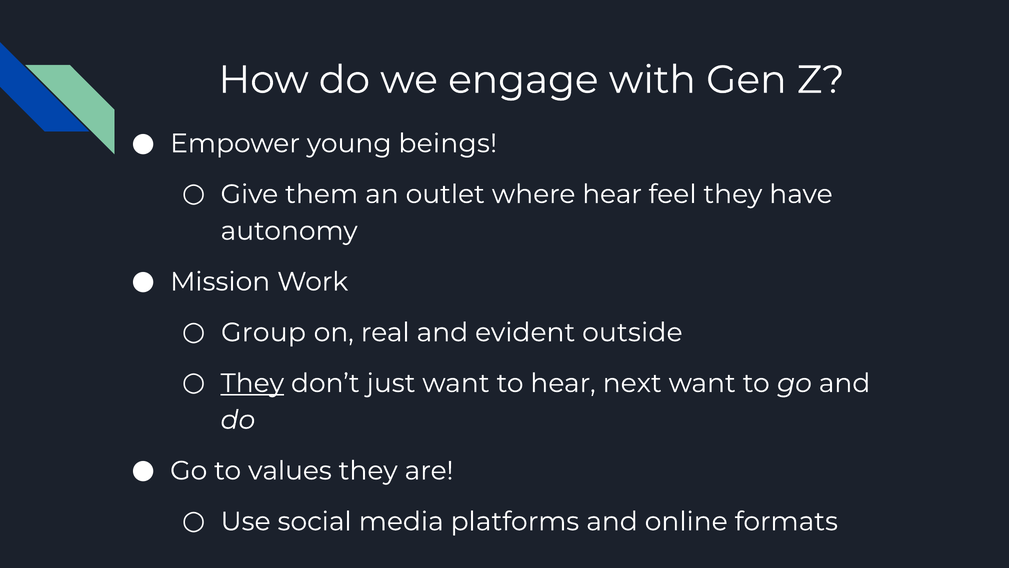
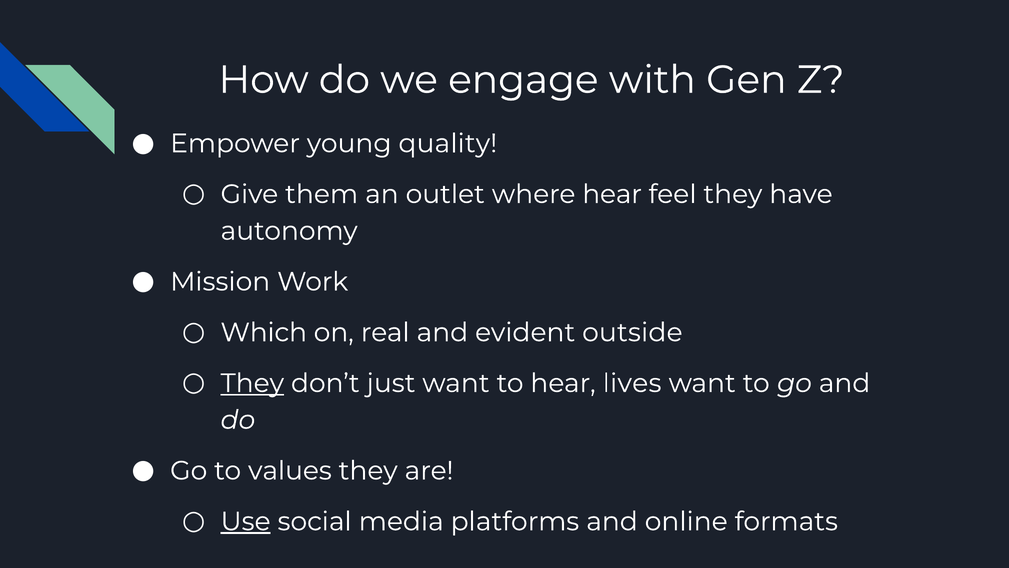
beings: beings -> quality (448, 143)
Group: Group -> Which (264, 332)
next: next -> lives (632, 383)
Use underline: none -> present (246, 521)
